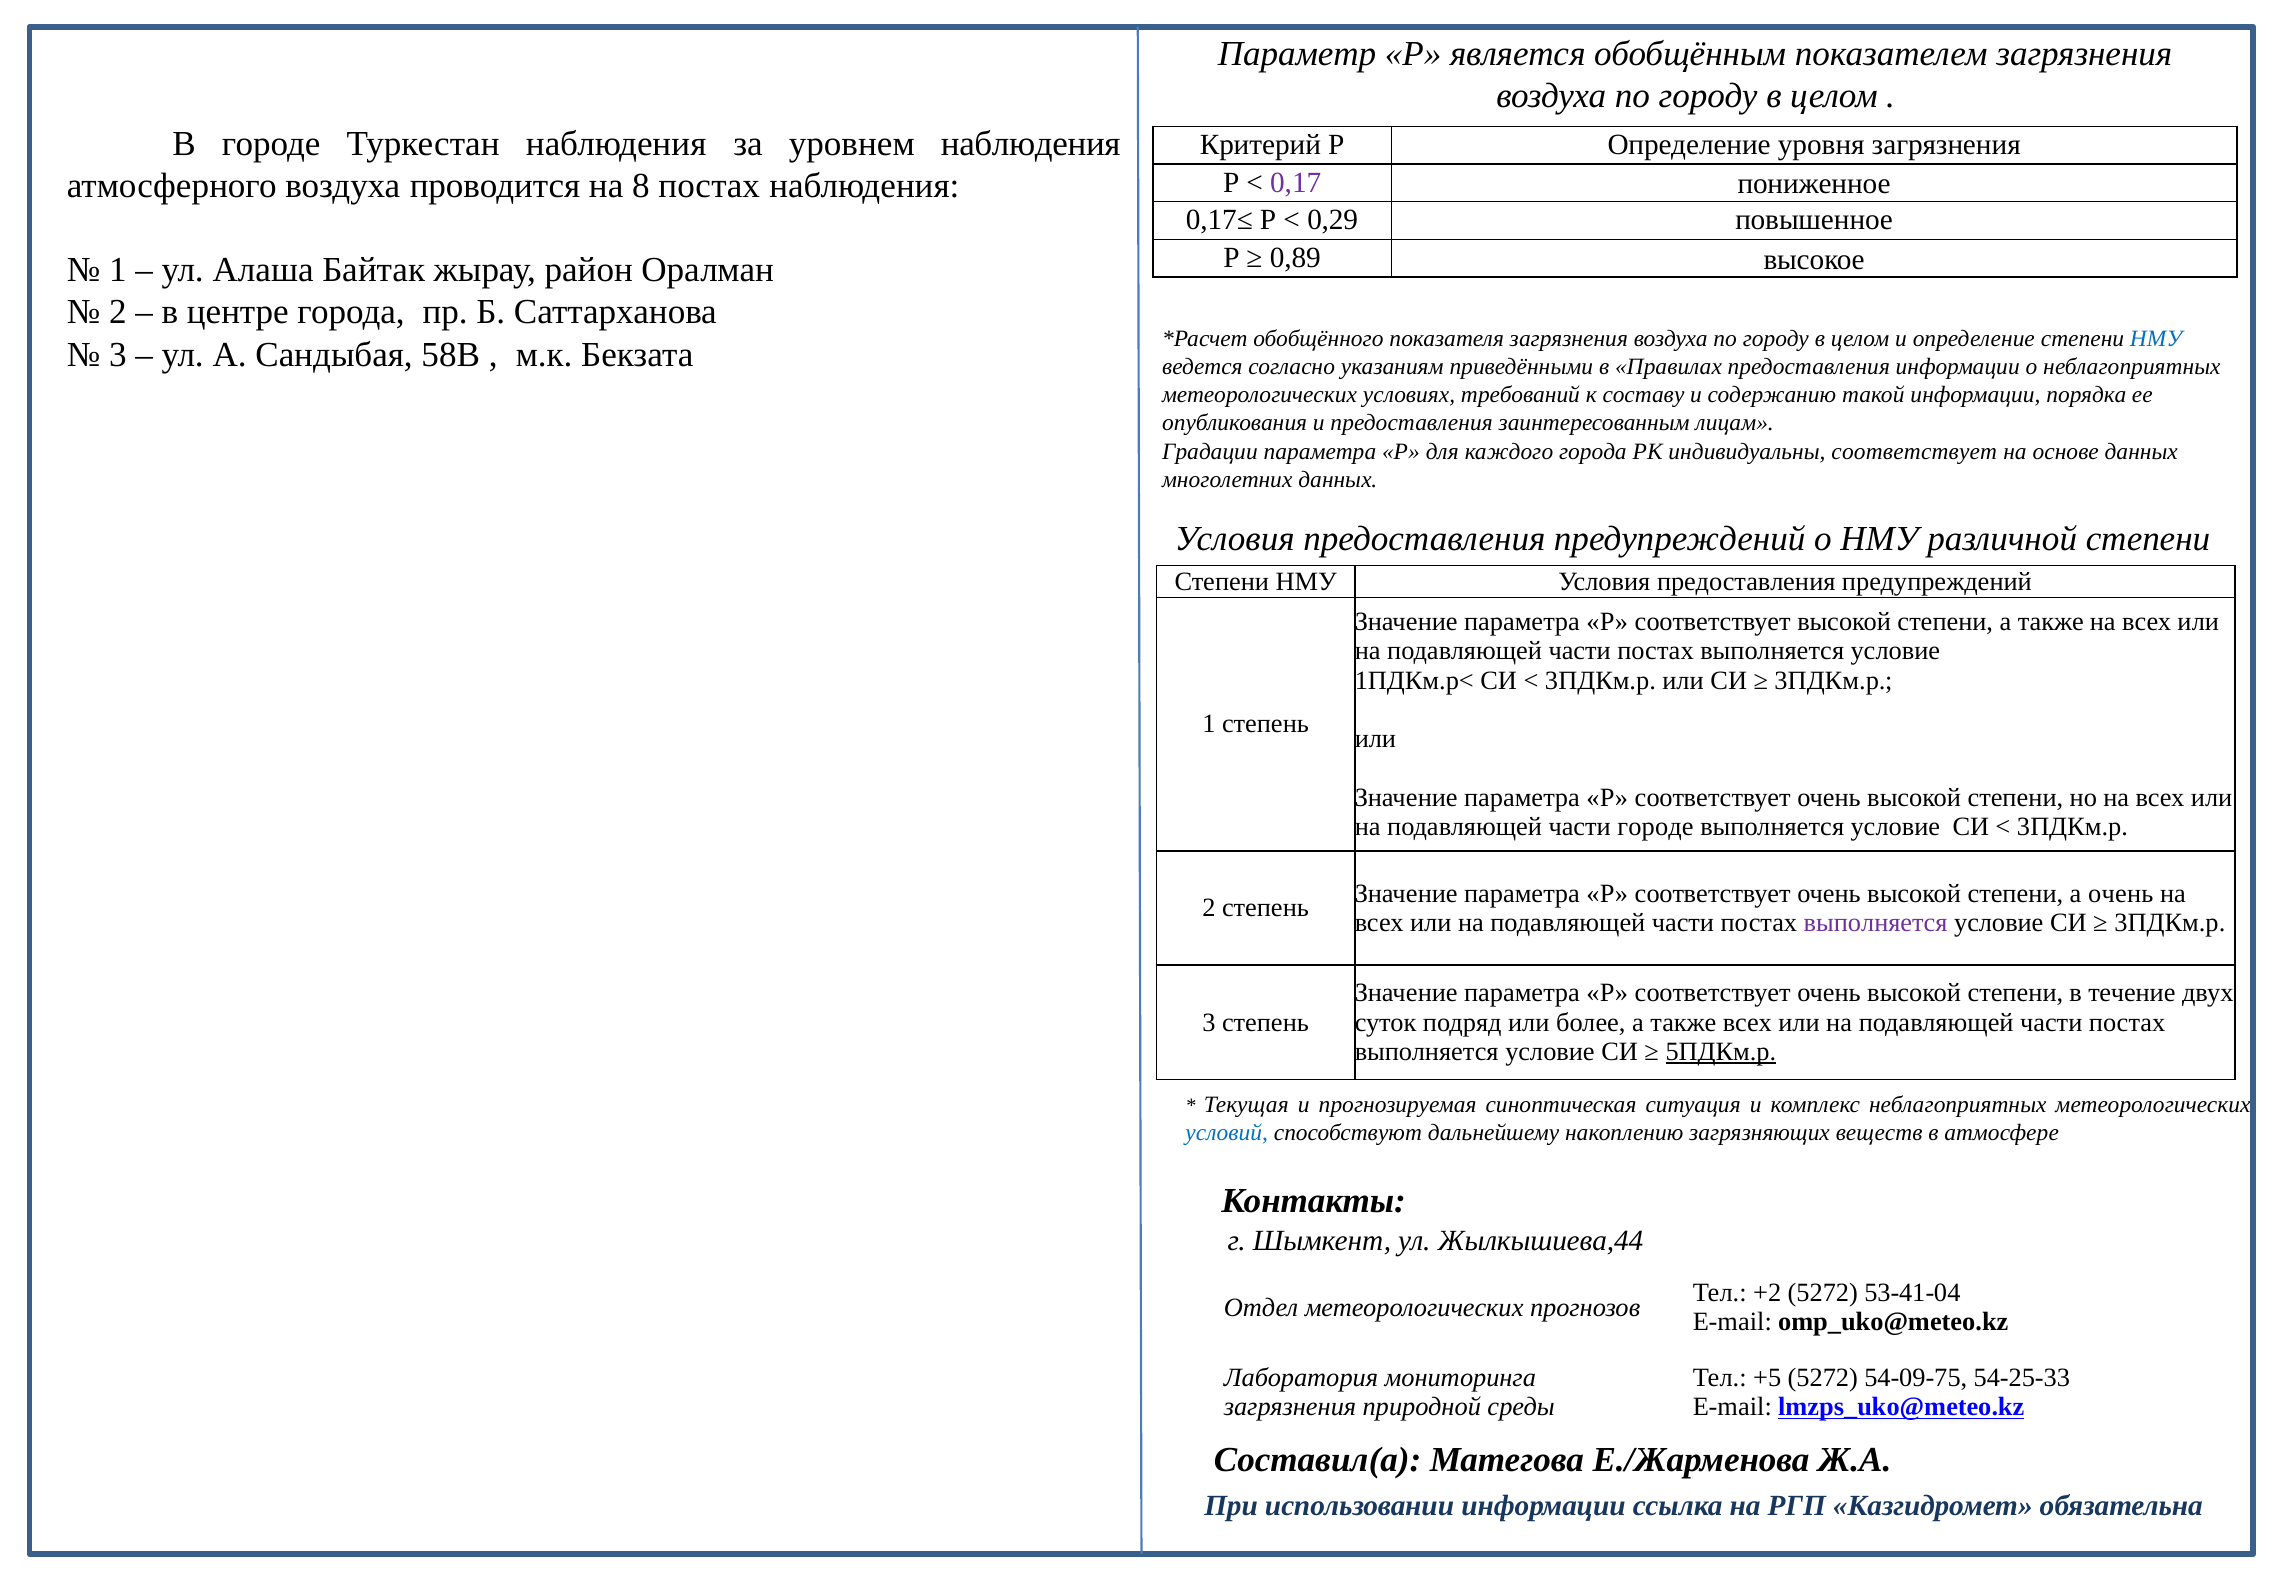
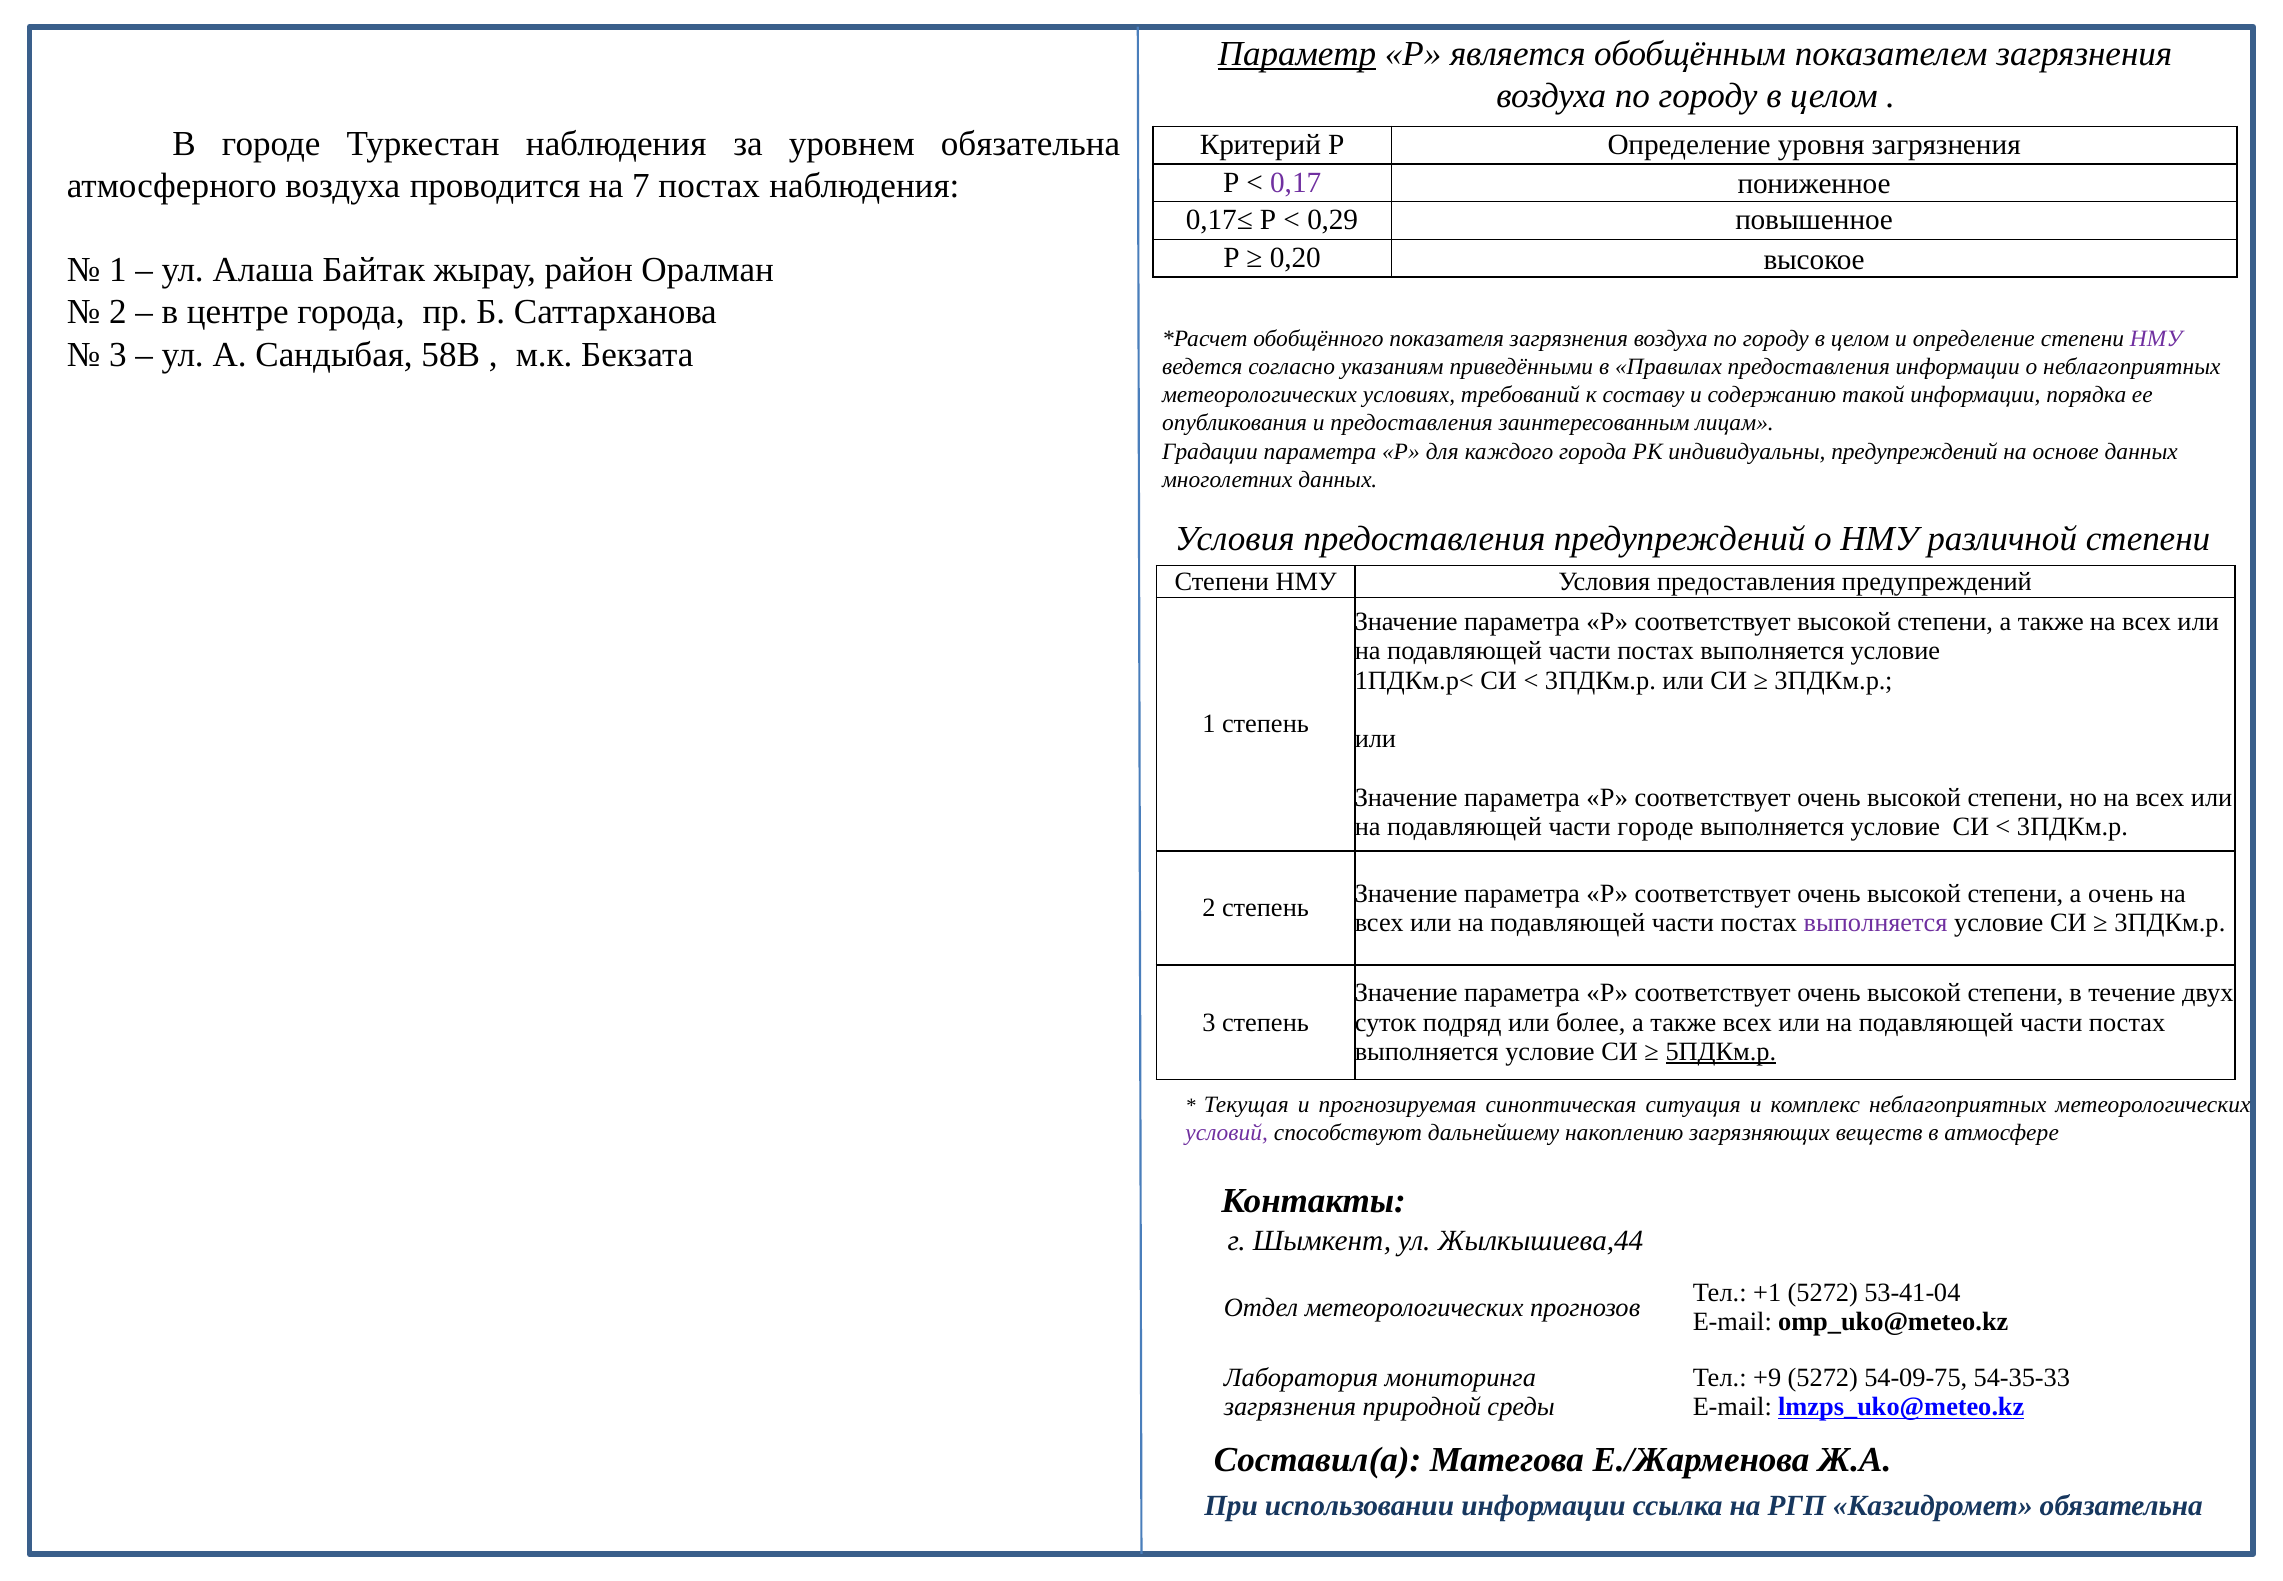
Параметр underline: none -> present (1297, 54)
уровнем наблюдения: наблюдения -> обязательна (1031, 144)
8: 8 -> 7 (641, 186)
0,89: 0,89 -> 0,20 (1295, 258)
НМУ colour: blue -> purple (2156, 339)
индивидуальны соответствует: соответствует -> предупреждений (1915, 451)
условий colour: blue -> purple (1227, 1132)
+2: +2 -> +1 (1767, 1293)
+5: +5 -> +9 (1767, 1377)
54-25-33: 54-25-33 -> 54-35-33 (2022, 1377)
